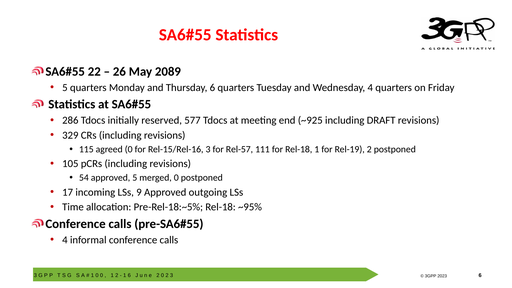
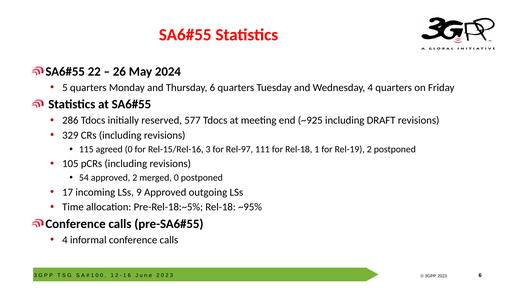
2089: 2089 -> 2024 (168, 72)
Rel-57: Rel-57 -> Rel-97 (239, 149)
approved 5: 5 -> 2 (135, 178)
